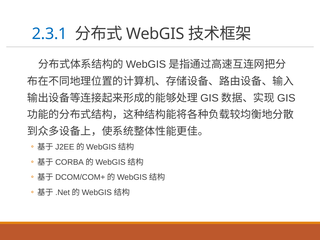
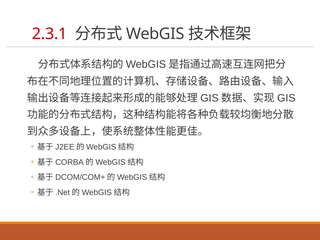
2.3.1 colour: blue -> red (50, 34)
